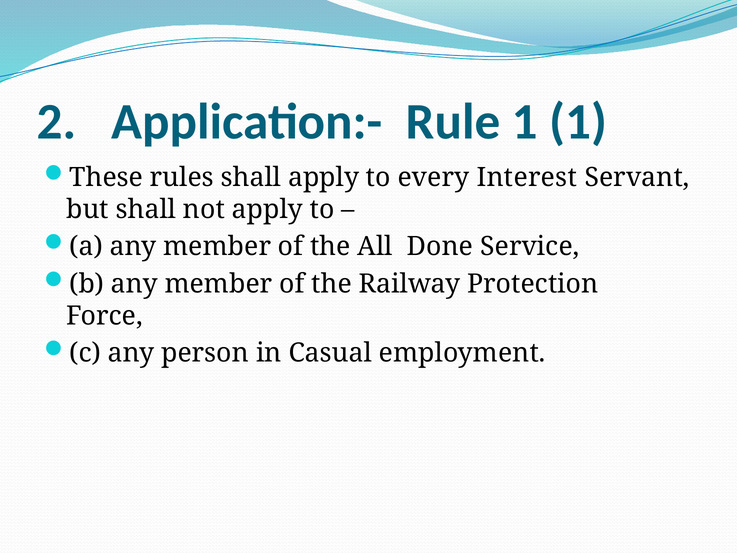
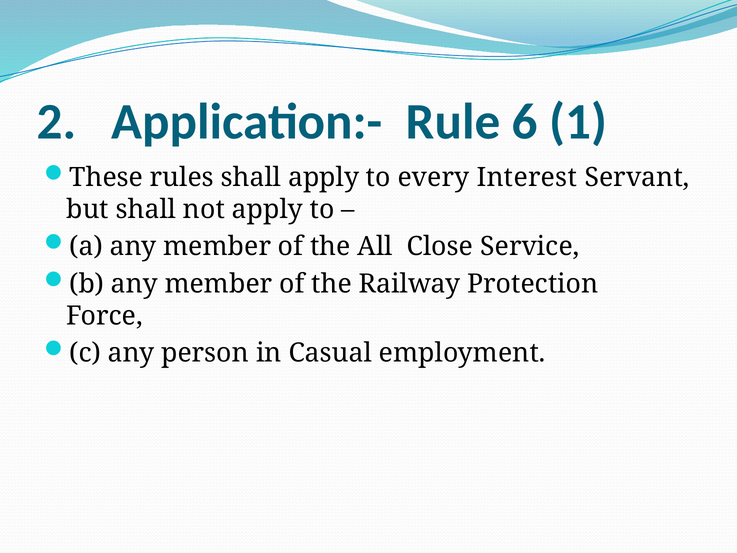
Rule 1: 1 -> 6 (525, 122)
Done: Done -> Close (440, 247)
